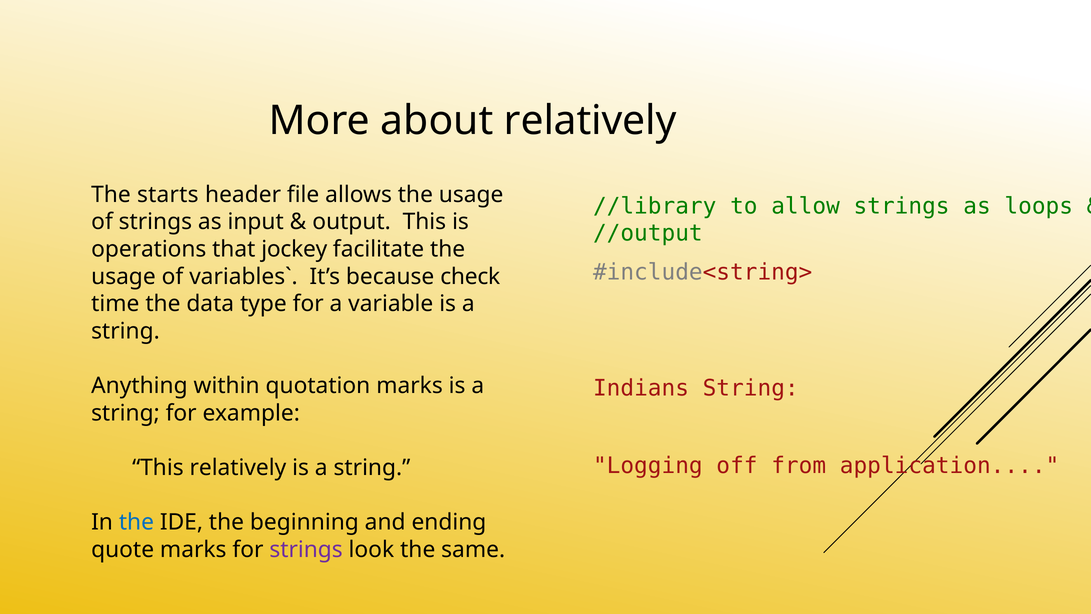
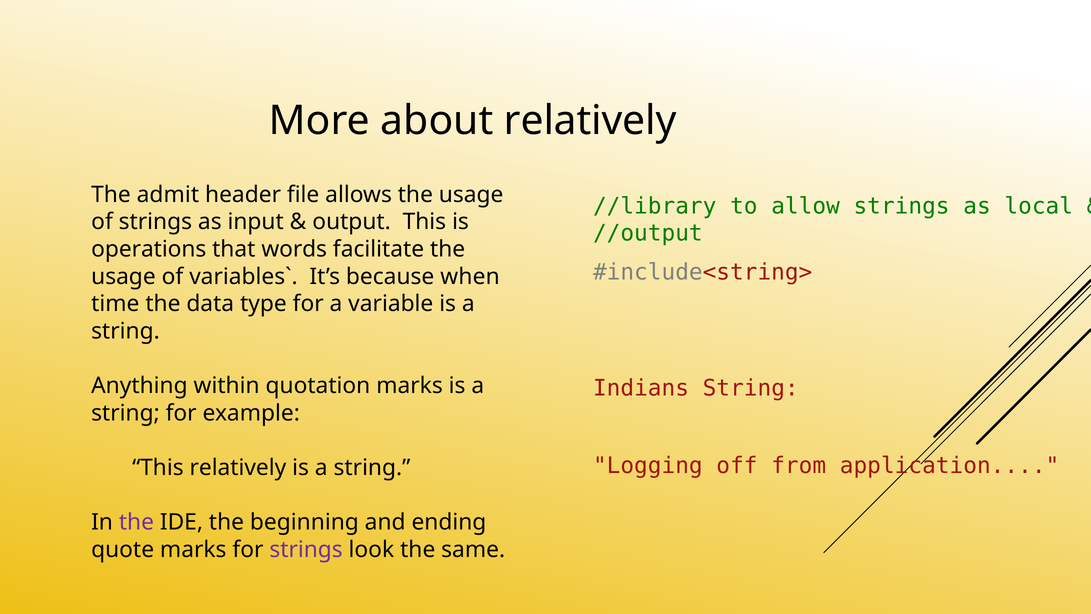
starts: starts -> admit (168, 195)
loops: loops -> local (1039, 206)
jockey: jockey -> words (294, 249)
check: check -> when (470, 276)
the colour: blue -> purple (136, 522)
